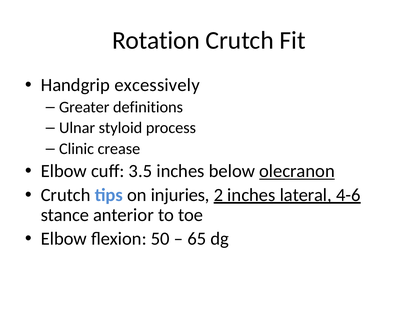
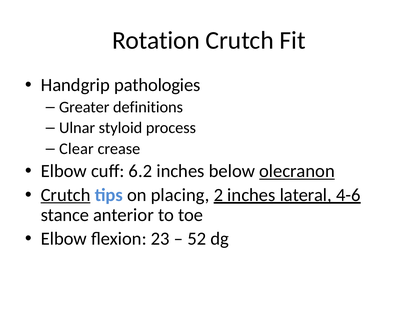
excessively: excessively -> pathologies (157, 85)
Clinic: Clinic -> Clear (76, 149)
3.5: 3.5 -> 6.2 (140, 171)
Crutch underline: none -> present (66, 195)
injuries: injuries -> placing (180, 195)
50: 50 -> 23 (160, 239)
65: 65 -> 52 (197, 239)
